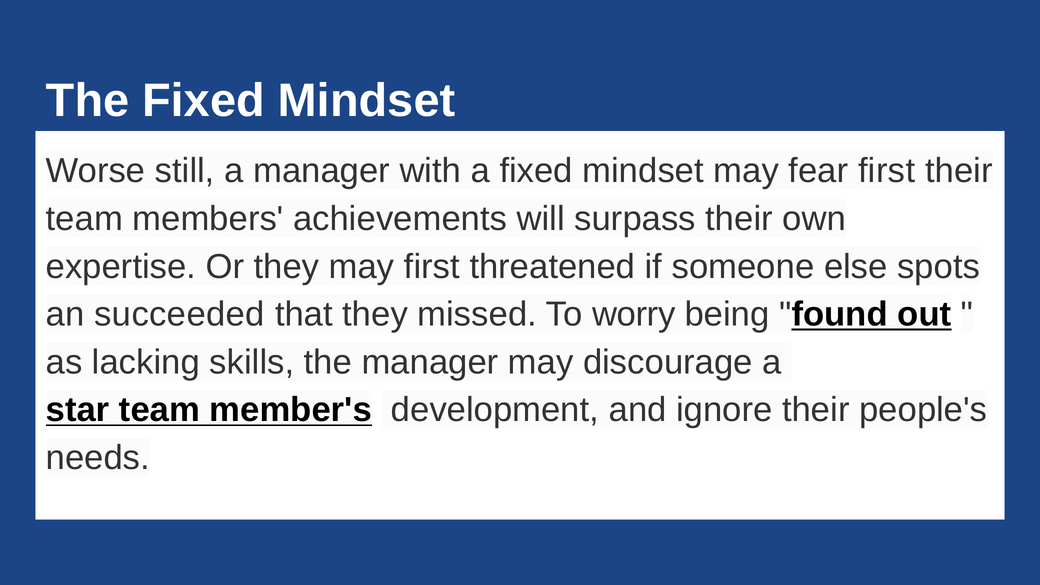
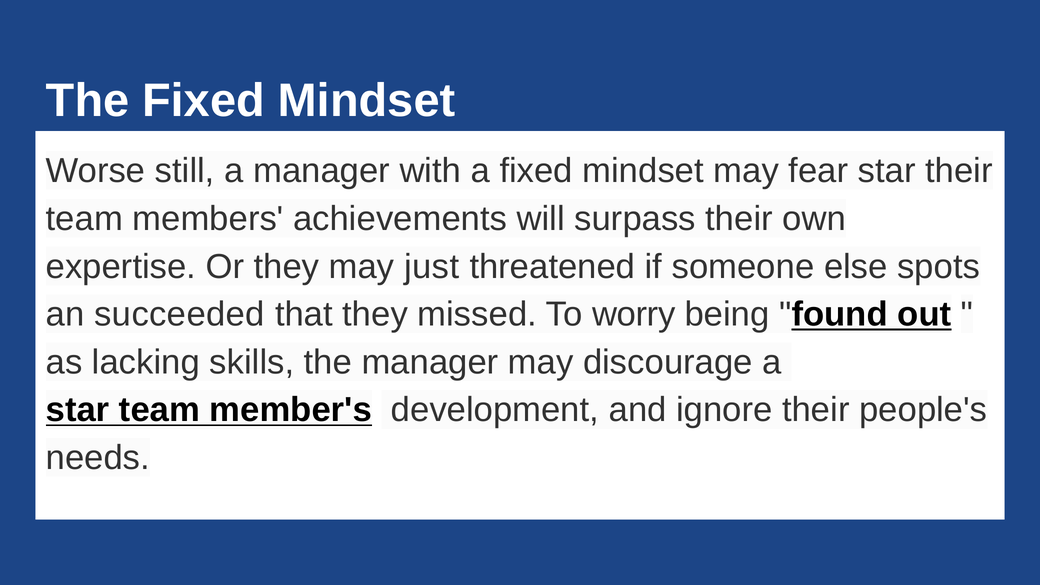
fear first: first -> star (887, 171)
may first: first -> just (432, 267)
